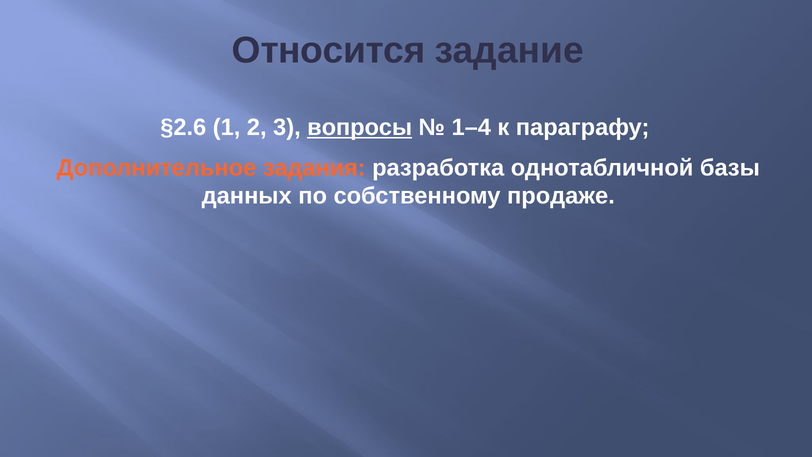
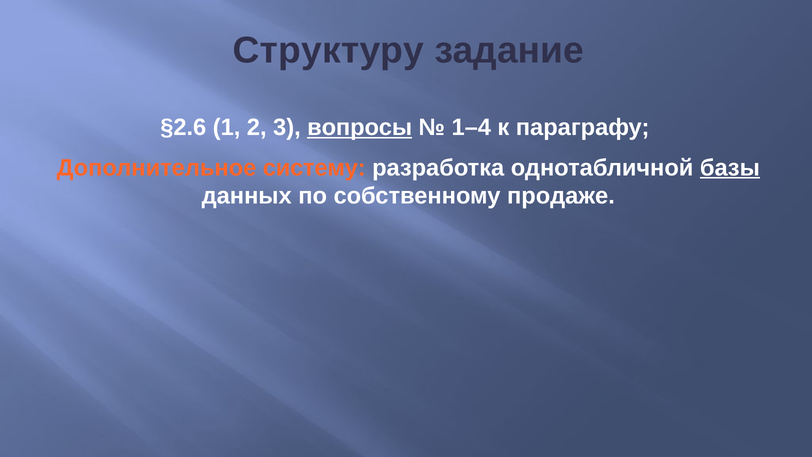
Относится: Относится -> Структуру (328, 51)
задания: задания -> систему (314, 168)
базы underline: none -> present (730, 168)
